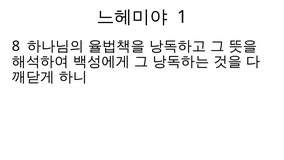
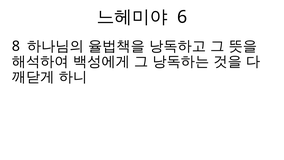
1: 1 -> 6 (182, 17)
